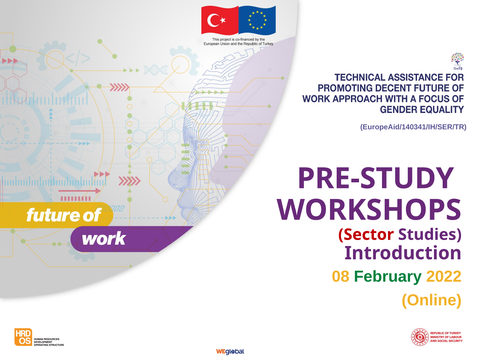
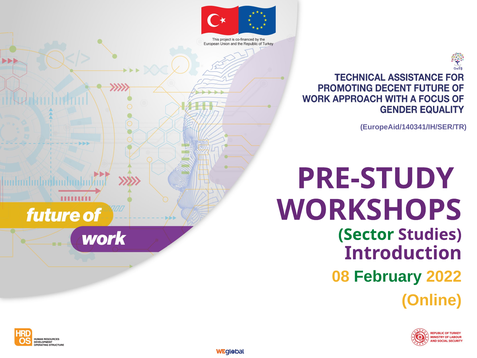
Sector colour: red -> green (366, 234)
